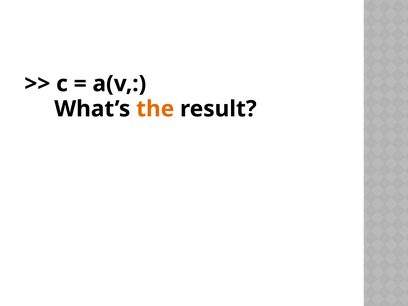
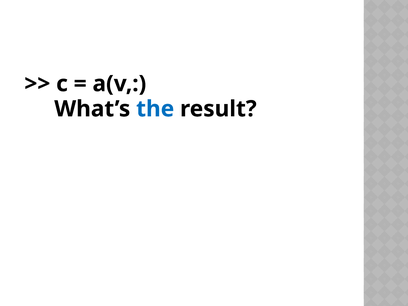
the colour: orange -> blue (155, 109)
